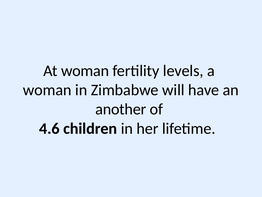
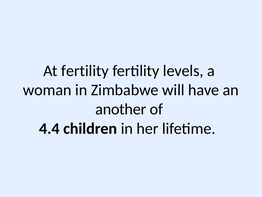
At woman: woman -> fertility (85, 71)
4.6: 4.6 -> 4.4 (49, 128)
